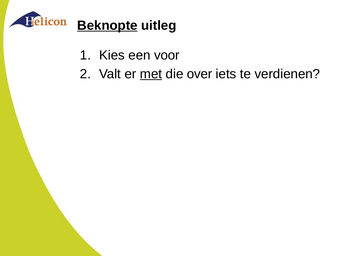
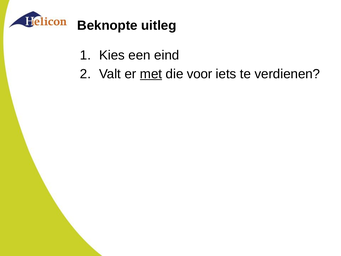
Beknopte underline: present -> none (107, 25)
voor: voor -> eind (167, 55)
over: over -> voor (200, 74)
